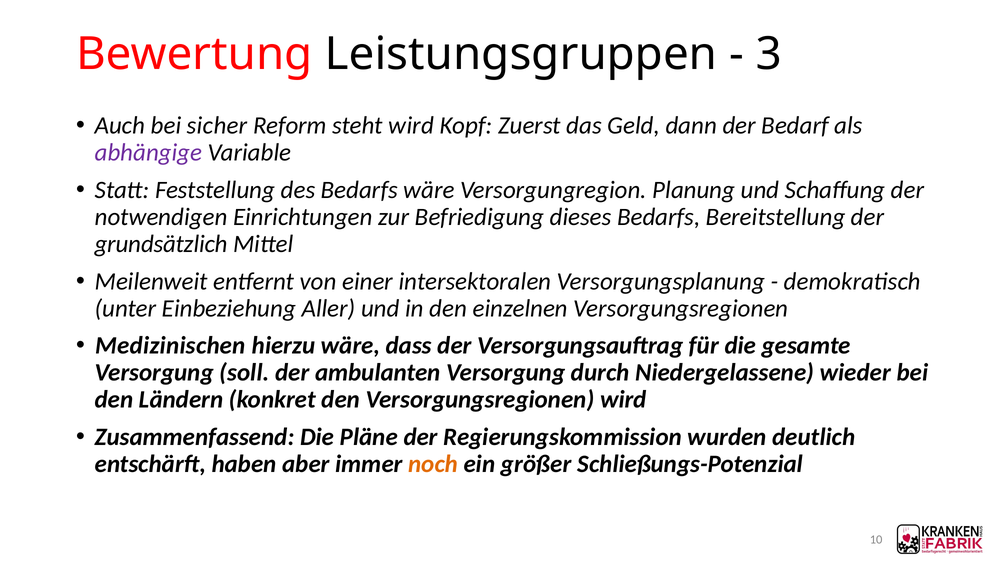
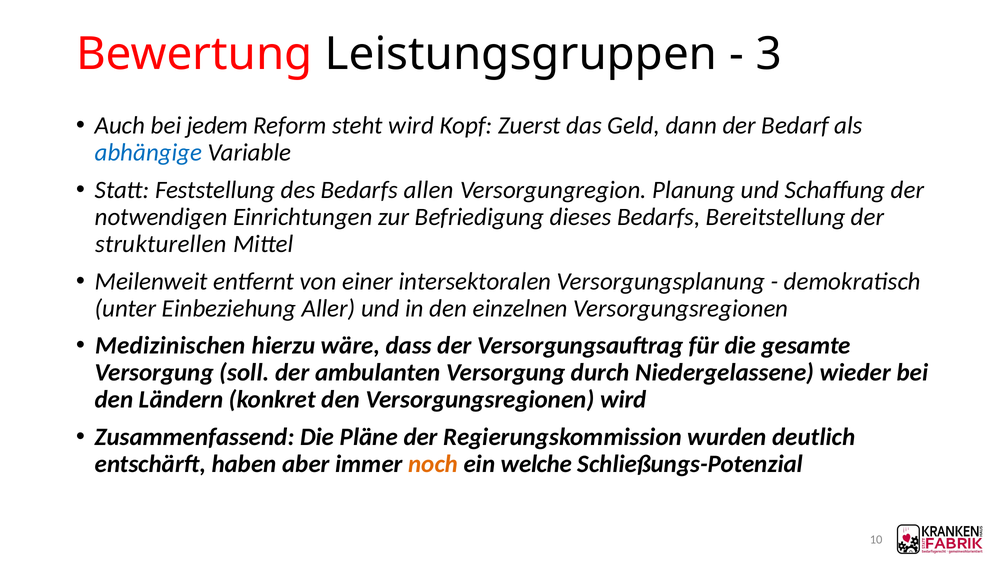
sicher: sicher -> jedem (217, 126)
abhängige colour: purple -> blue (148, 153)
Bedarfs wäre: wäre -> allen (429, 190)
grundsätzlich: grundsätzlich -> strukturellen (161, 244)
größer: größer -> welche (536, 464)
